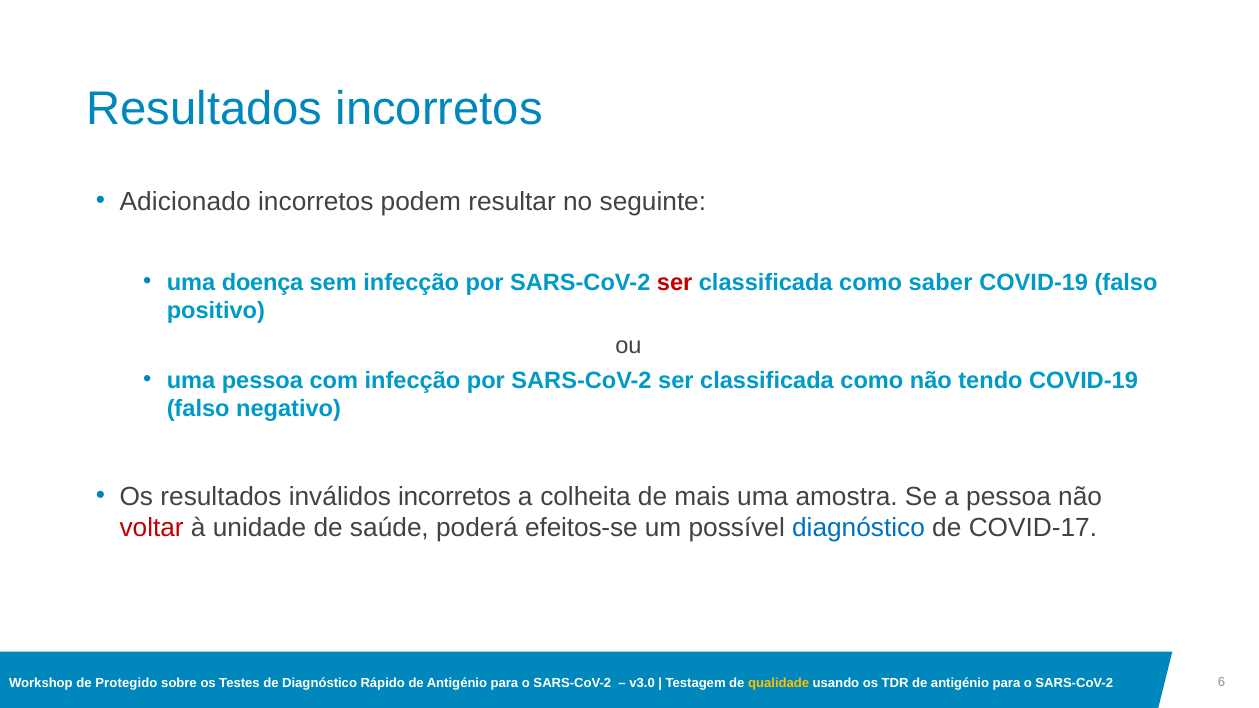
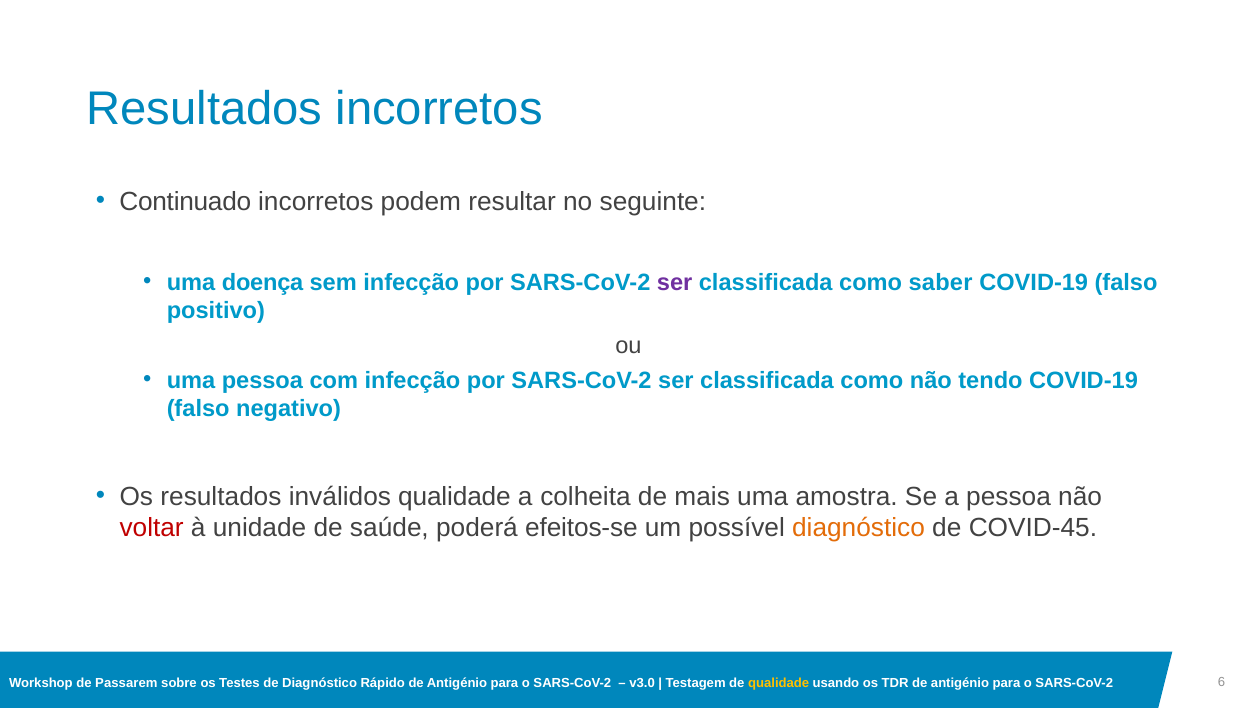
Adicionado: Adicionado -> Continuado (185, 202)
ser colour: red -> purple (675, 282)
inválidos incorretos: incorretos -> qualidade (454, 497)
diagnóstico colour: blue -> orange (859, 528)
COVID-17: COVID-17 -> COVID-45 (1033, 528)
Protegido: Protegido -> Passarem (126, 683)
